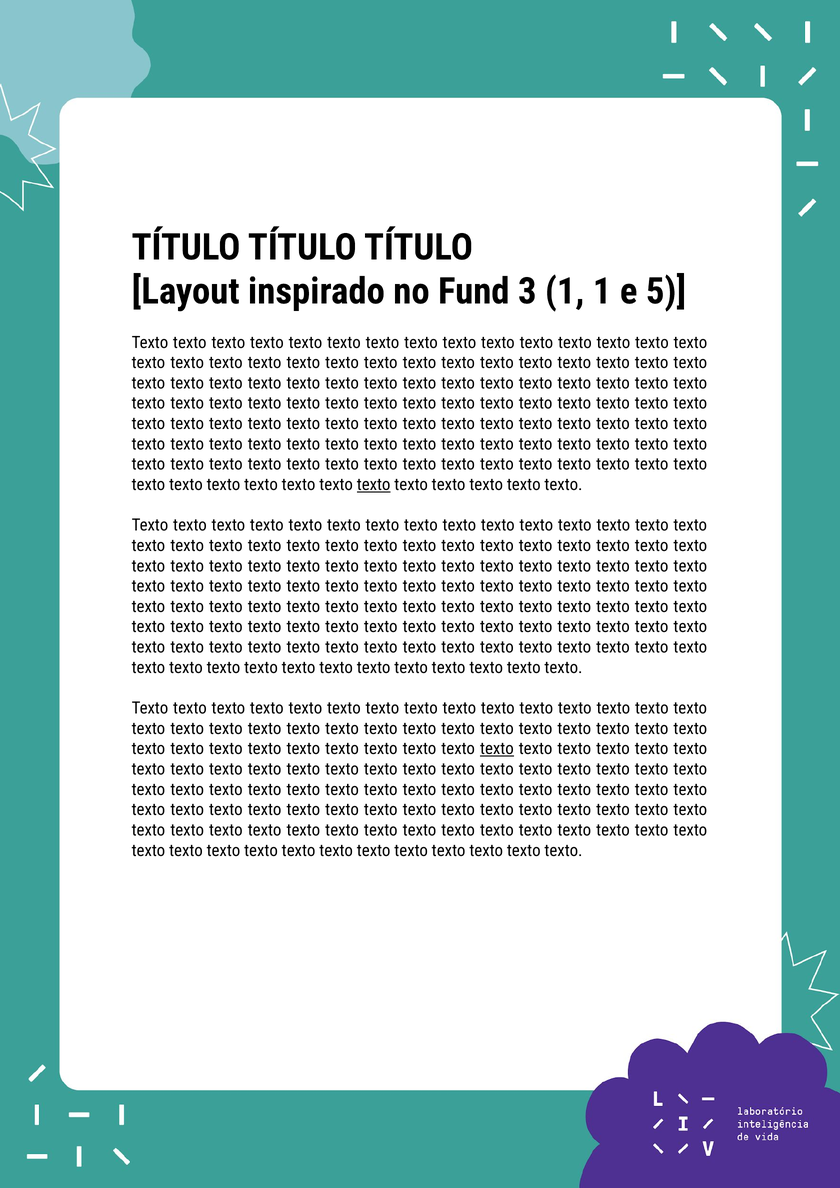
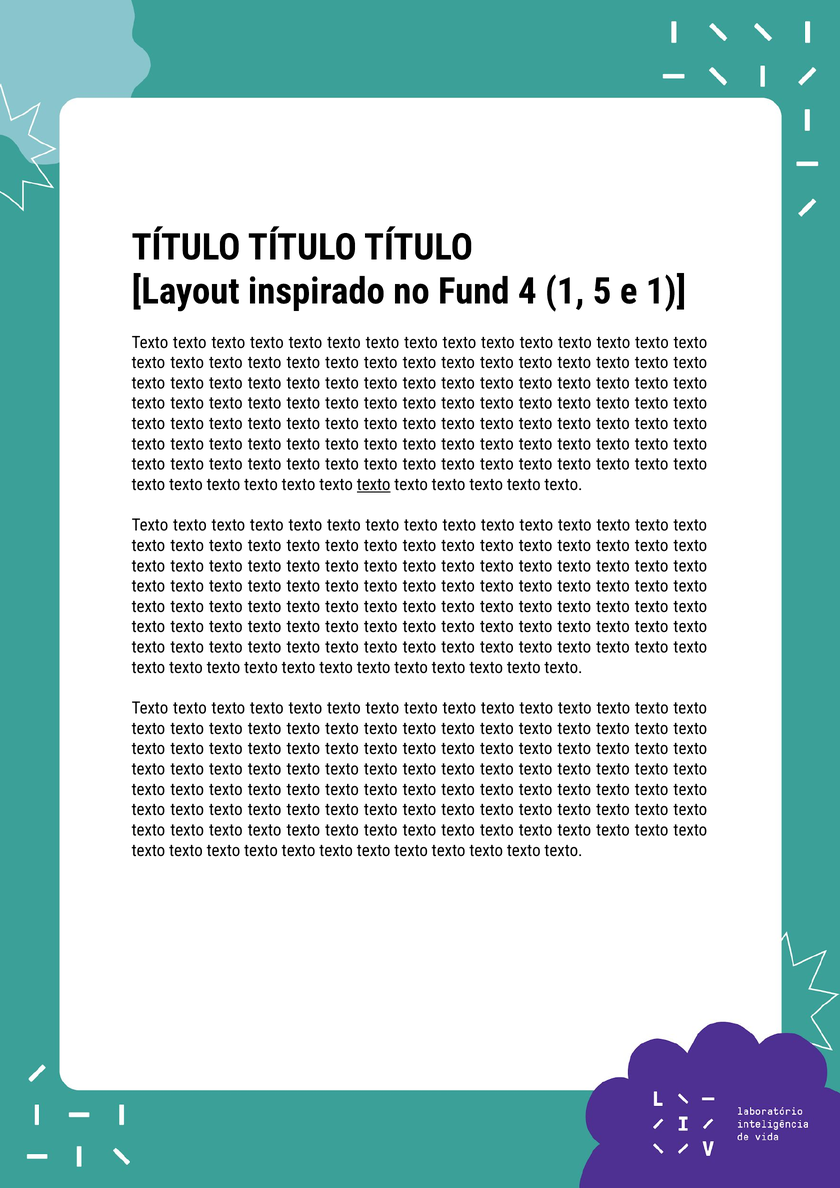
3: 3 -> 4 (527, 291)
1 1: 1 -> 5 (602, 291)
e 5: 5 -> 1 (666, 291)
texto underline: present -> none (497, 749)
